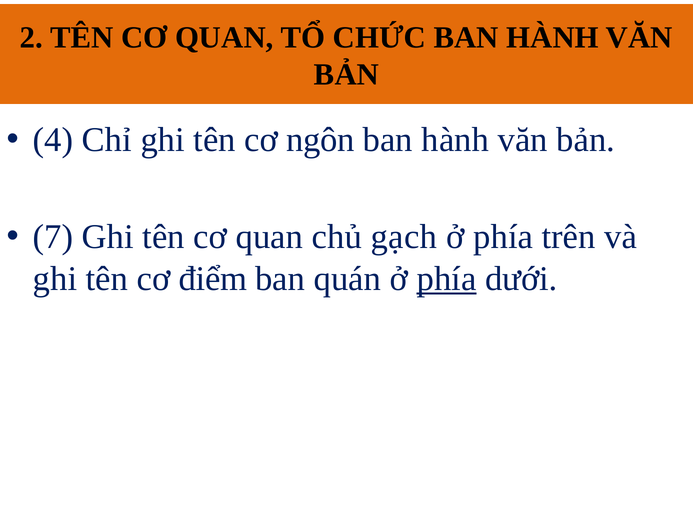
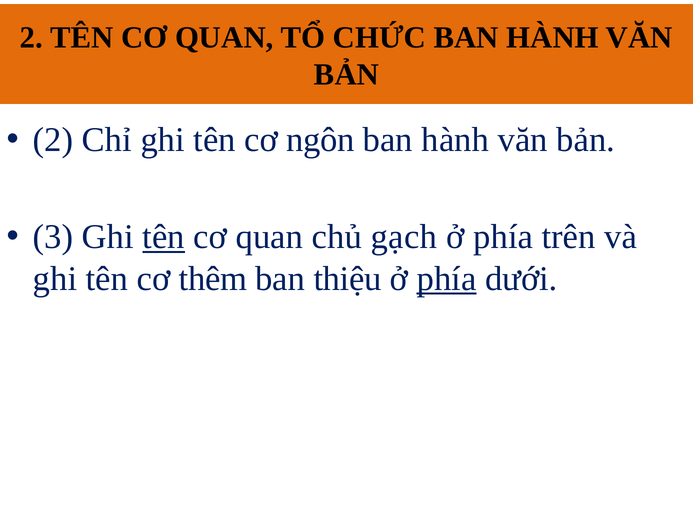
4: 4 -> 2 (53, 140)
7: 7 -> 3 (53, 237)
tên underline: none -> present (164, 237)
điểm: điểm -> thêm (213, 279)
quán: quán -> thiệu (348, 279)
